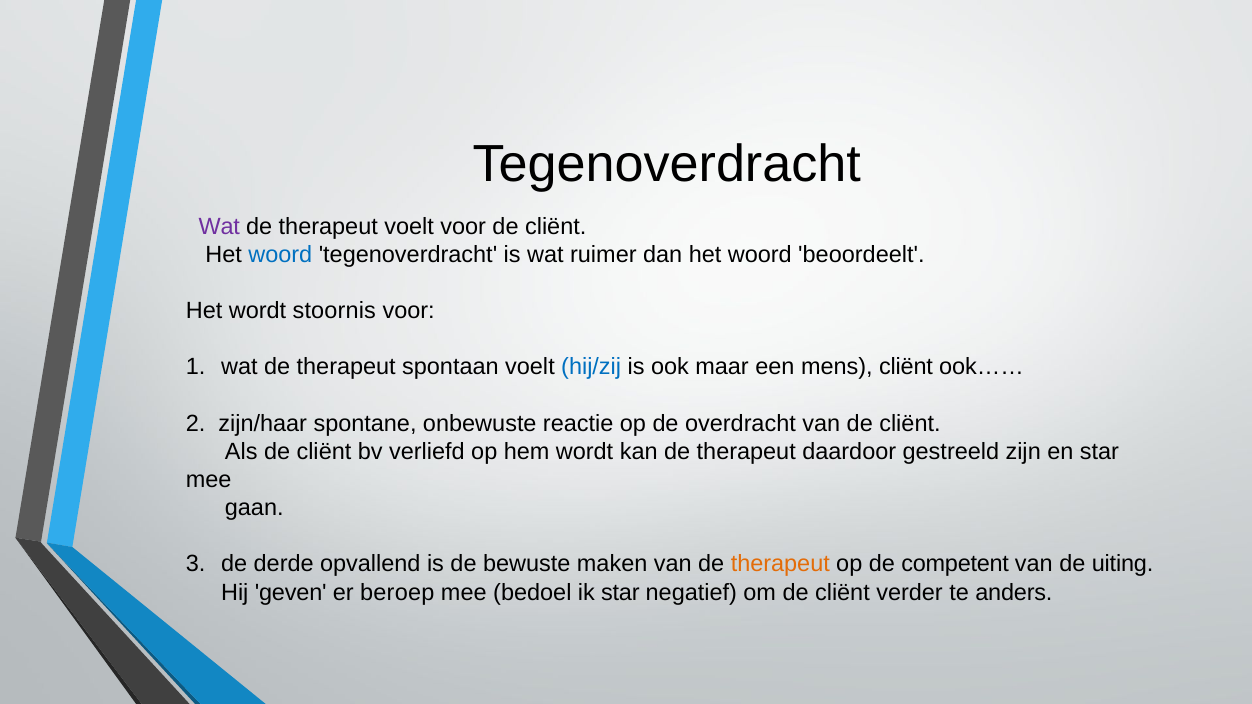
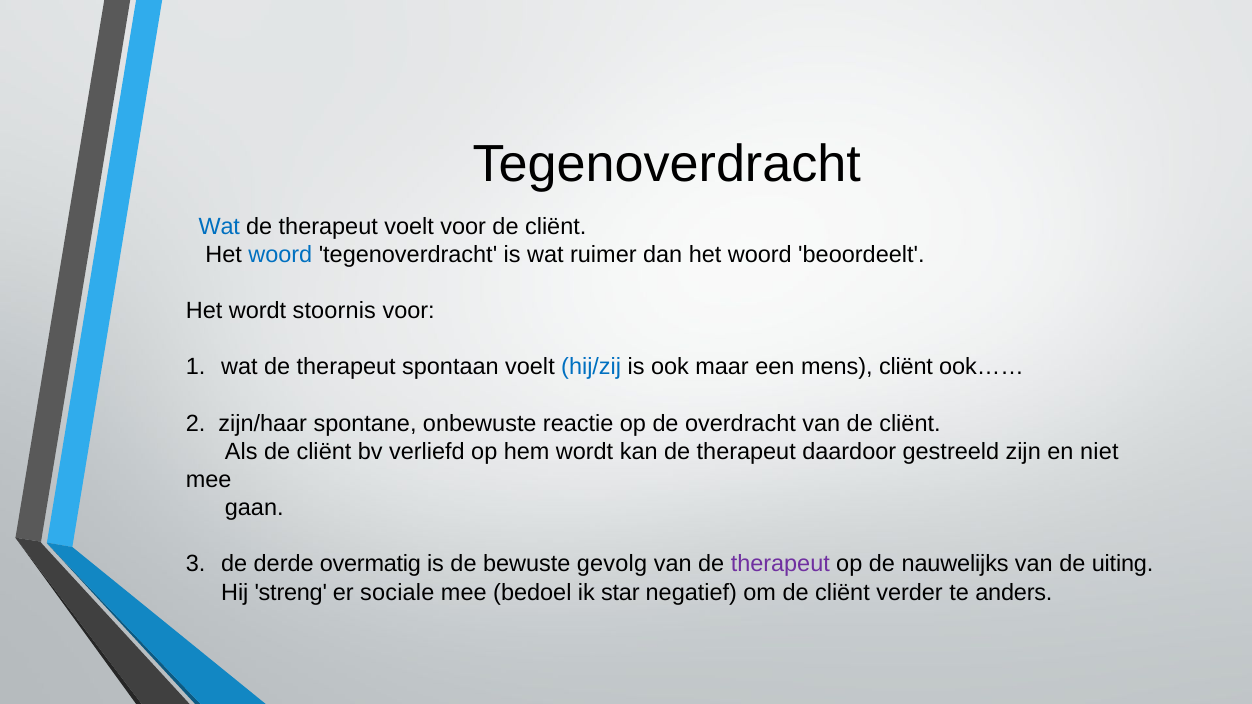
Wat colour: purple -> blue (219, 226)
en star: star -> niet (1099, 452)
opvallend: opvallend -> overmatig (370, 564)
maken: maken -> gevolg (612, 564)
therapeut colour: orange -> purple (780, 564)
competent: competent -> nauwelijks (955, 564)
geven: geven -> streng (291, 593)
beroep: beroep -> sociale (397, 593)
